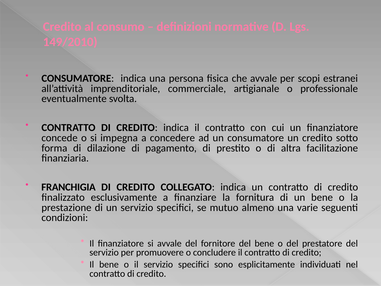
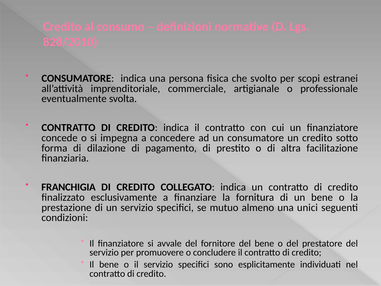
149/2010: 149/2010 -> 828/2010 (70, 42)
che avvale: avvale -> svolto (264, 78)
varie: varie -> unici (307, 207)
